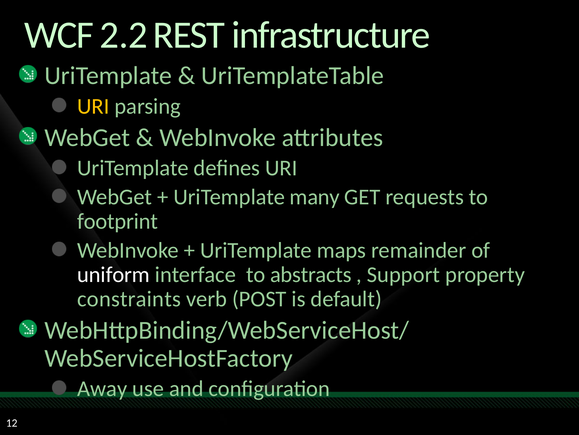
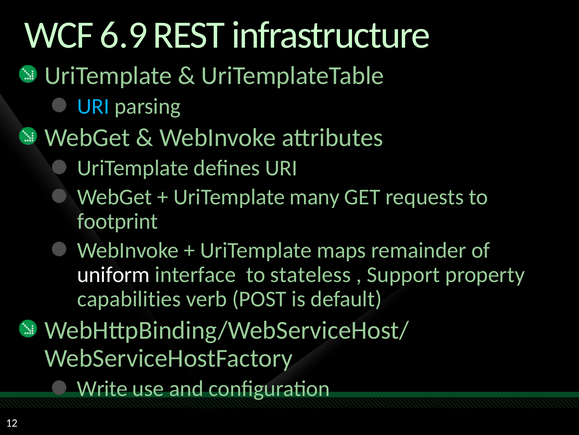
2.2: 2.2 -> 6.9 (124, 35)
URI colour: yellow -> light blue (93, 106)
abstracts: abstracts -> stateless (311, 274)
constraints: constraints -> capabilities (129, 299)
Away: Away -> Write (102, 388)
